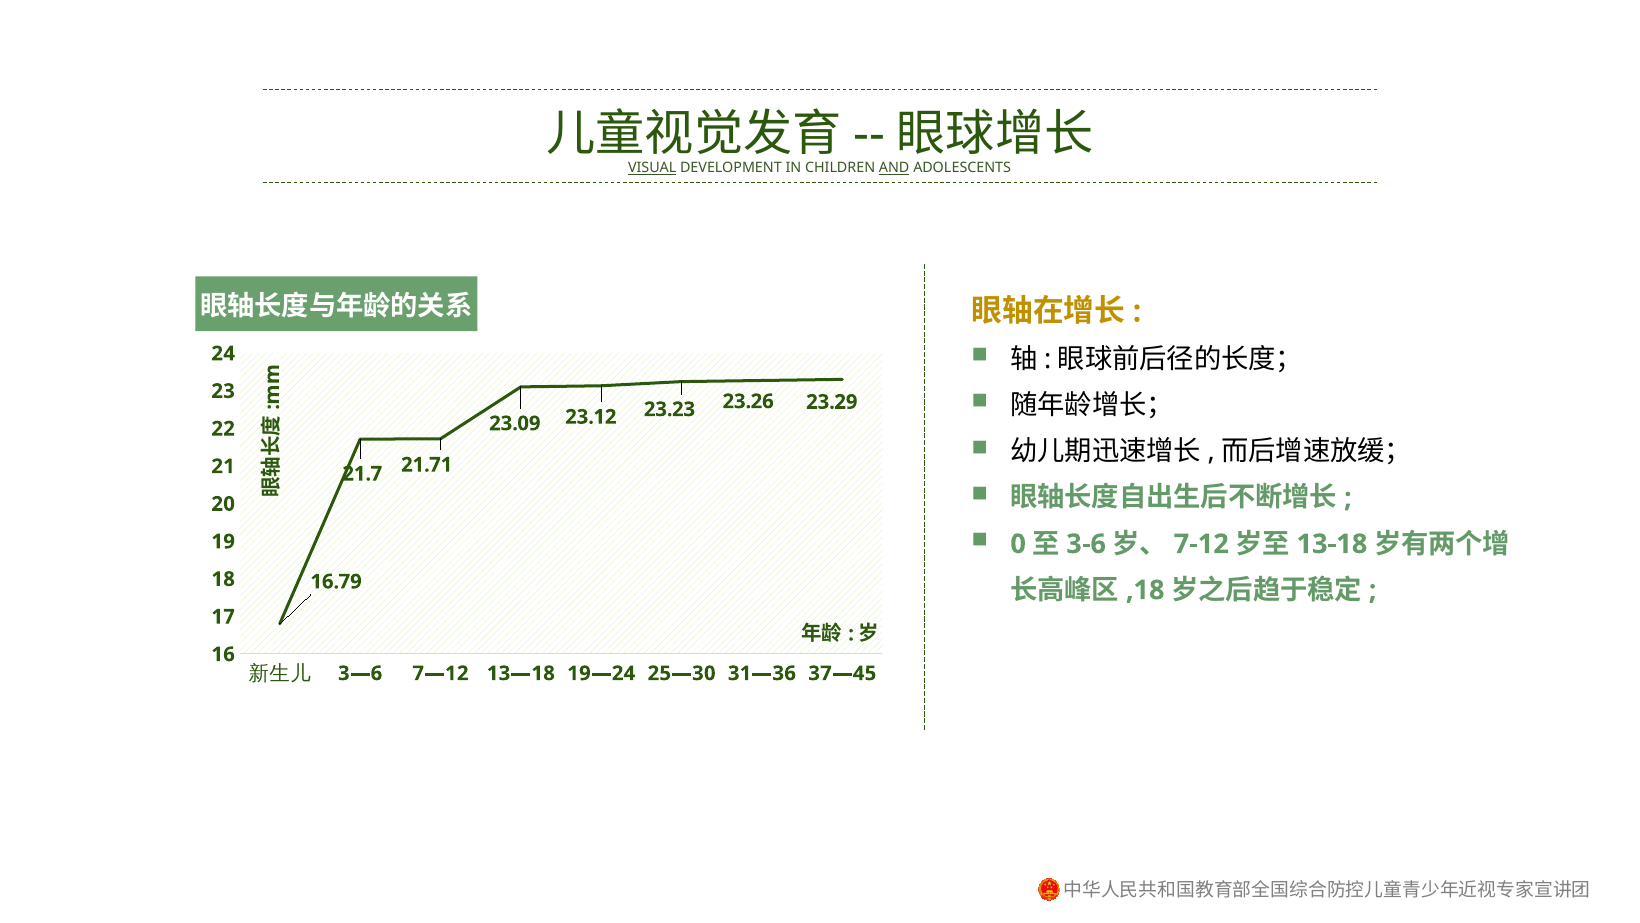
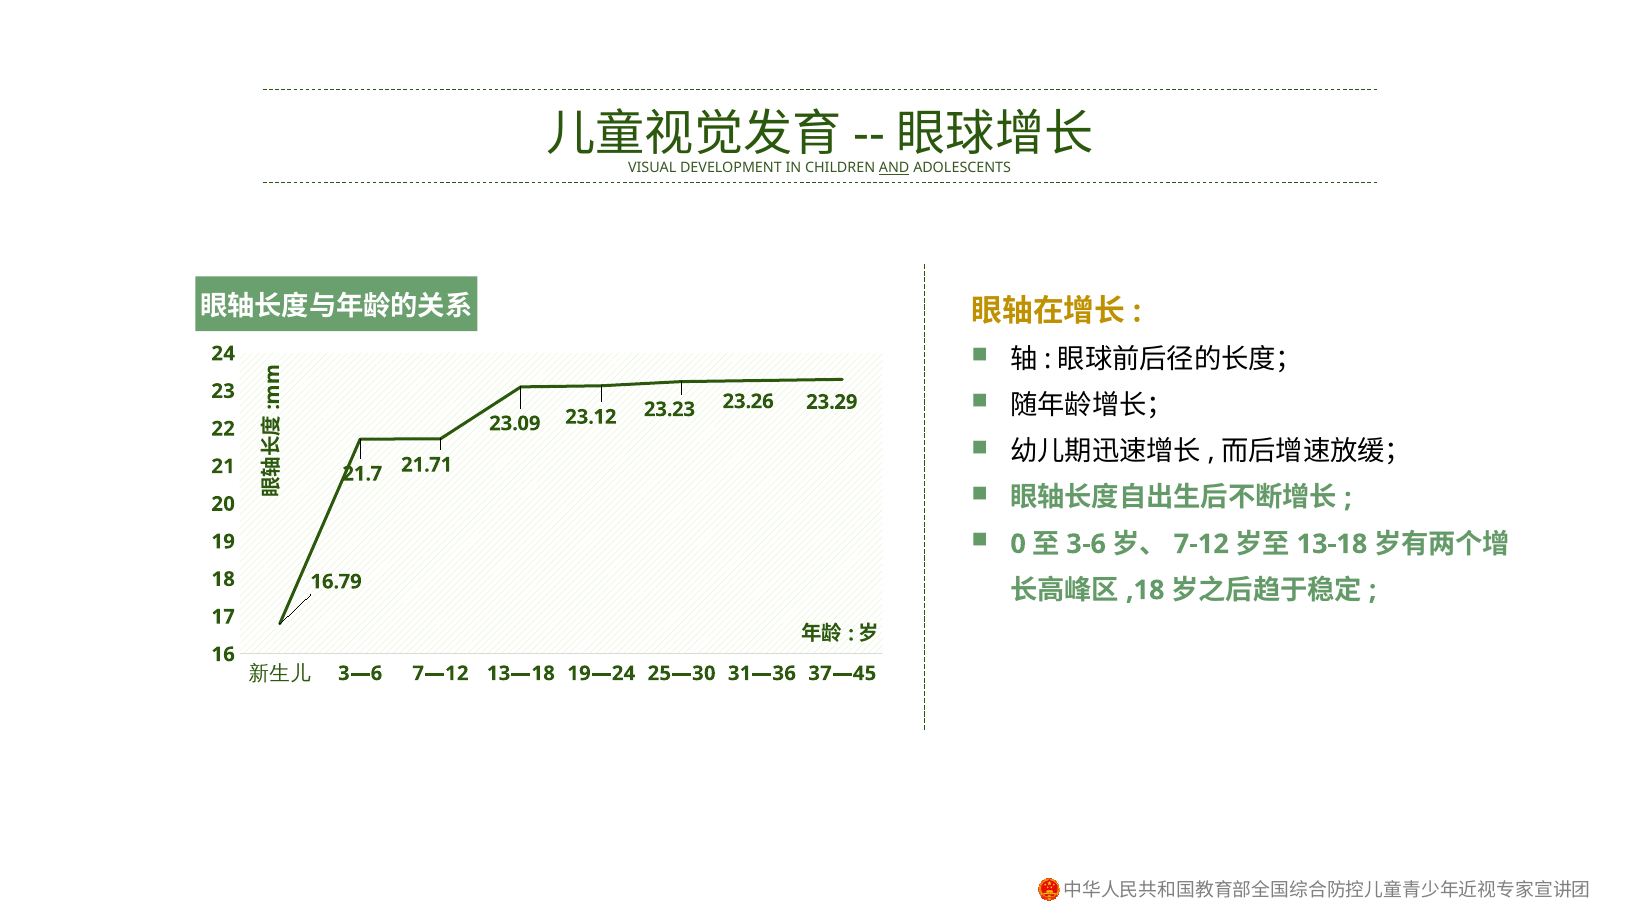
VISUAL underline: present -> none (652, 168)
